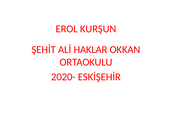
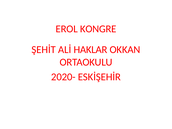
KURŞUN: KURŞUN -> KONGRE (98, 29)
